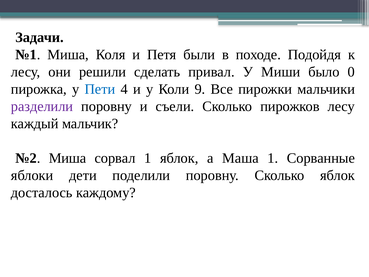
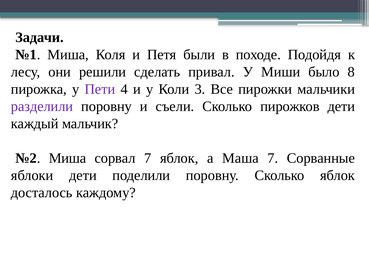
0: 0 -> 8 (351, 72)
Пети colour: blue -> purple (100, 89)
9: 9 -> 3 (200, 89)
пирожков лесу: лесу -> дети (341, 106)
сорвал 1: 1 -> 7 (148, 158)
Маша 1: 1 -> 7 (273, 158)
